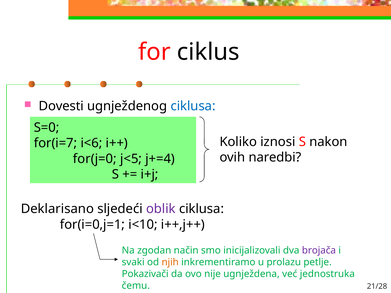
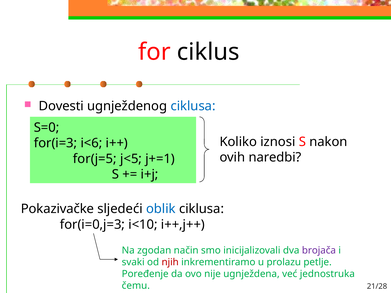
for(i=7: for(i=7 -> for(i=3 (55, 143)
for(j=0: for(j=0 -> for(j=5 (95, 159)
j+=4: j+=4 -> j+=1 (160, 159)
Deklarisano: Deklarisano -> Pokazivačke (57, 209)
oblik colour: purple -> blue (161, 209)
for(i=0,j=1: for(i=0,j=1 -> for(i=0,j=3 (92, 225)
njih colour: orange -> red (170, 262)
Pokazivači: Pokazivači -> Poređenje (145, 274)
